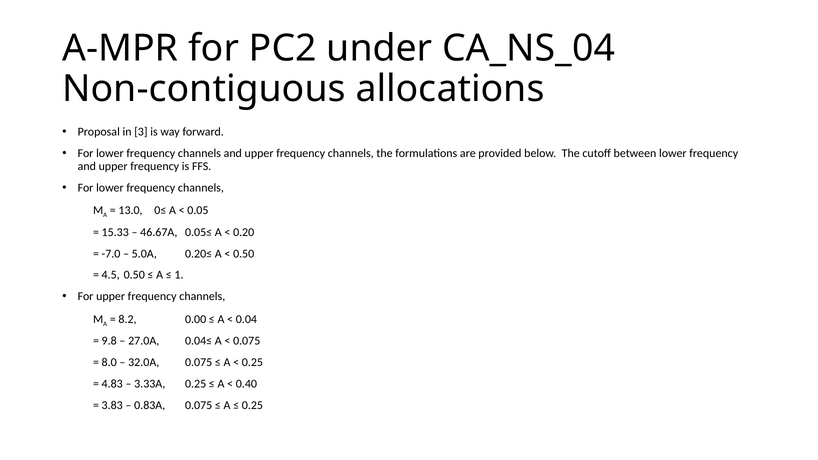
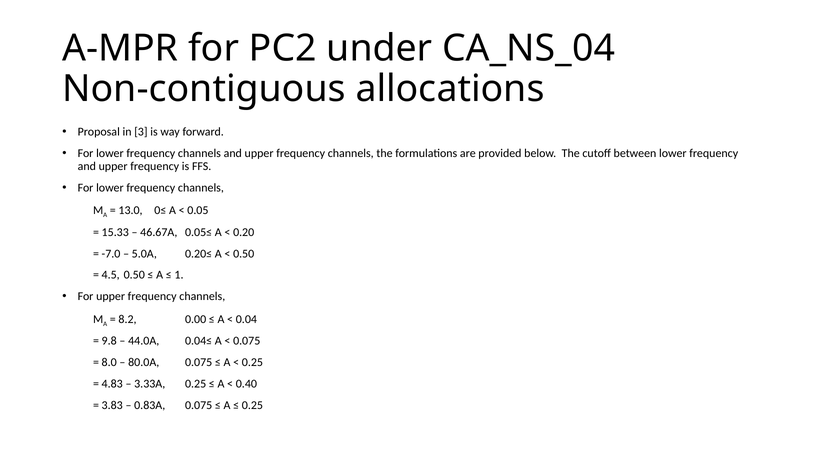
27.0A: 27.0A -> 44.0A (144, 341)
32.0A: 32.0A -> 80.0A (144, 362)
